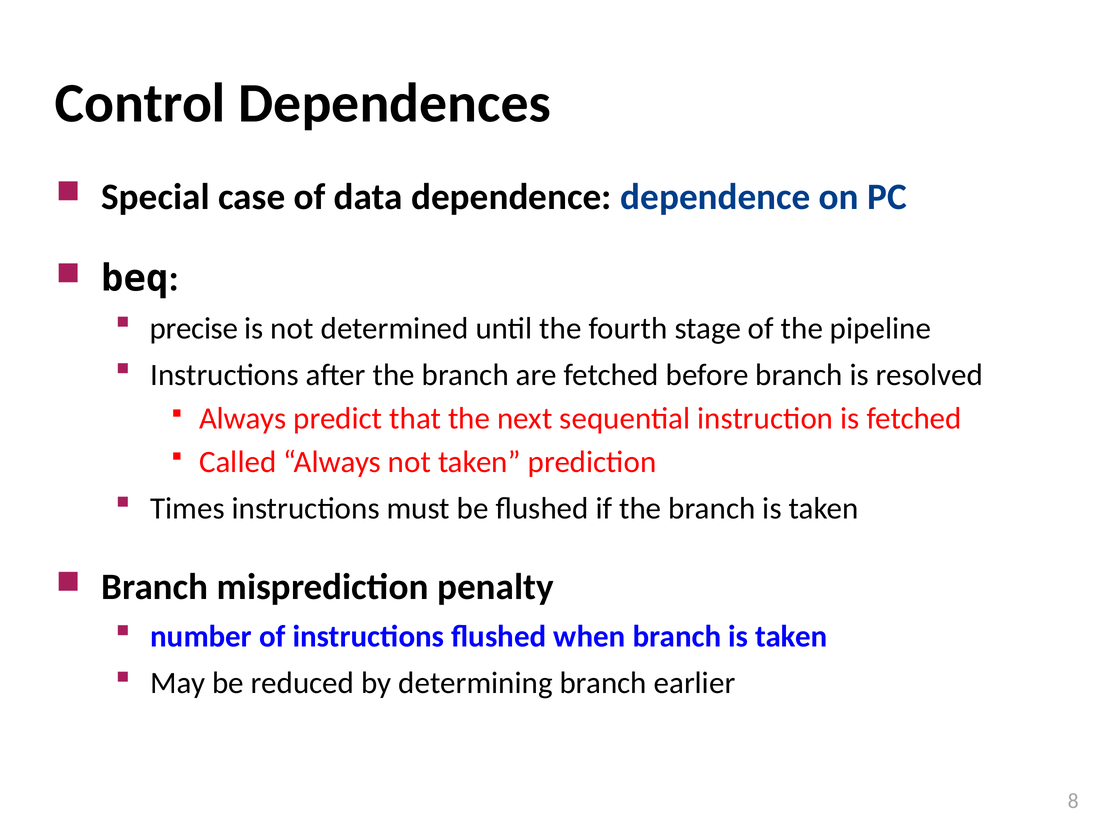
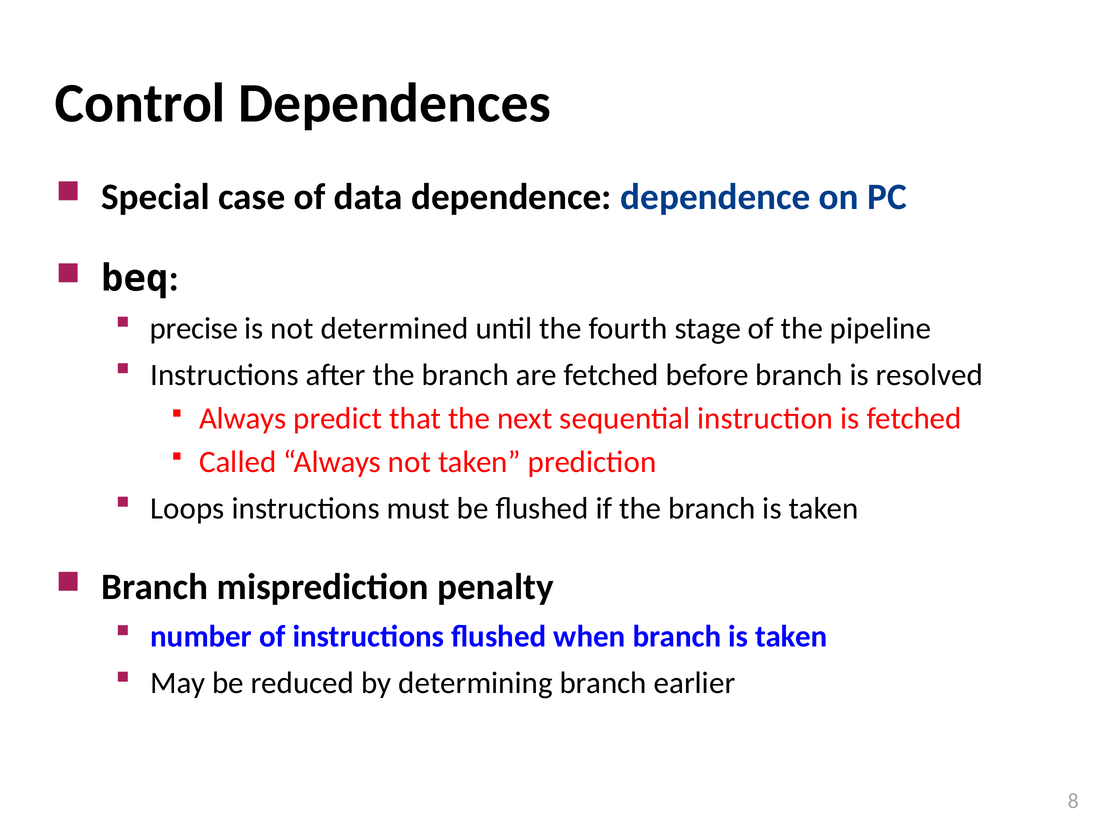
Times: Times -> Loops (187, 508)
